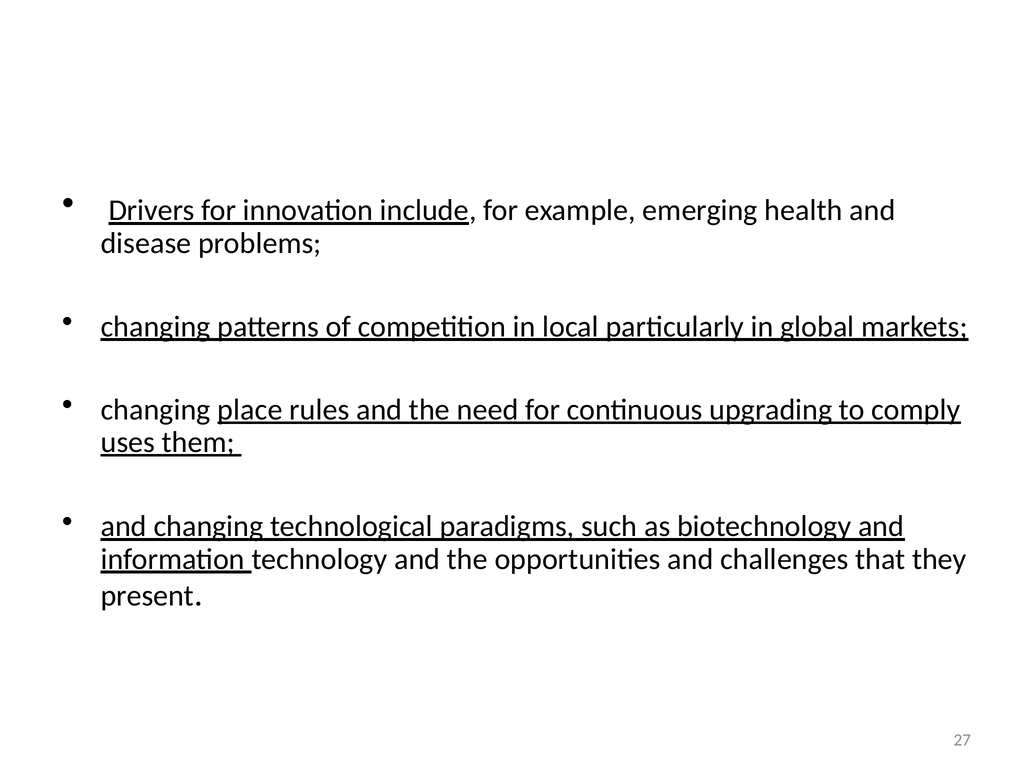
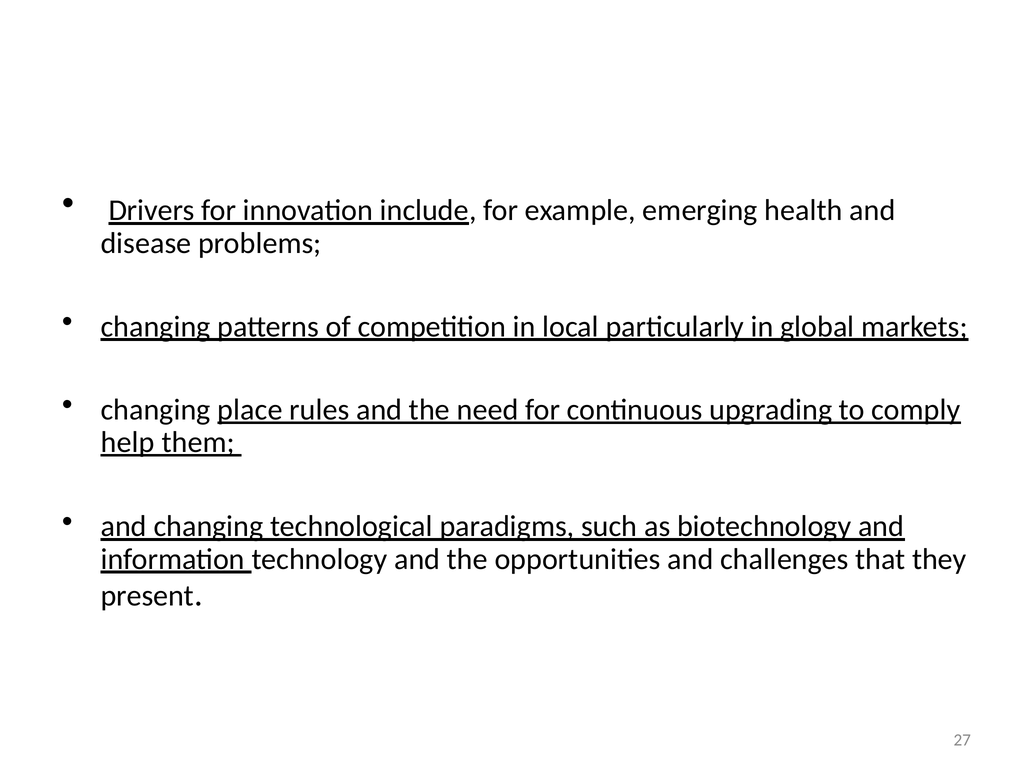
uses: uses -> help (128, 442)
